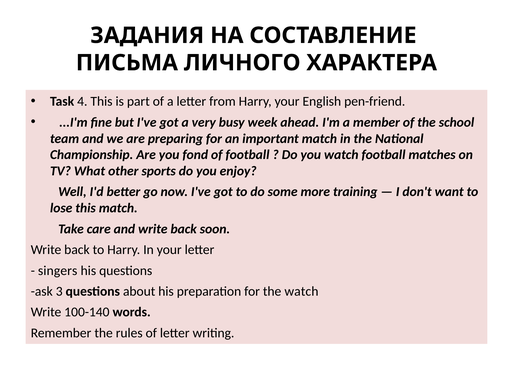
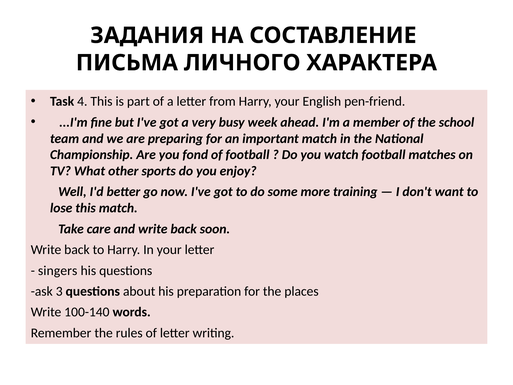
the watch: watch -> places (302, 291)
